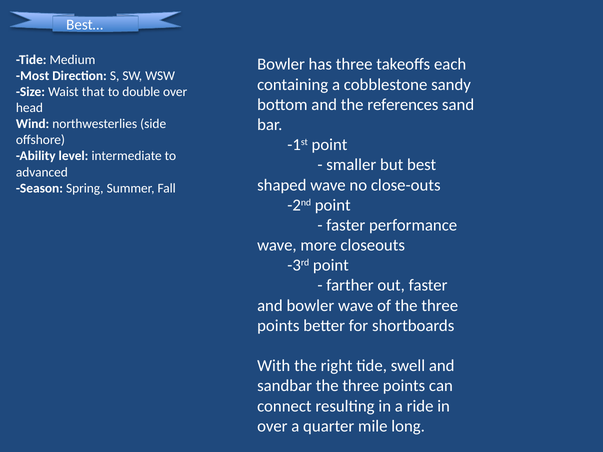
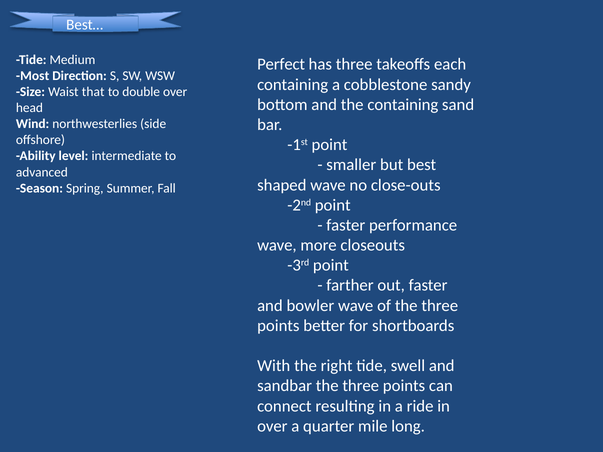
Bowler: Bowler -> Perfect (281, 64)
the references: references -> containing (403, 105)
